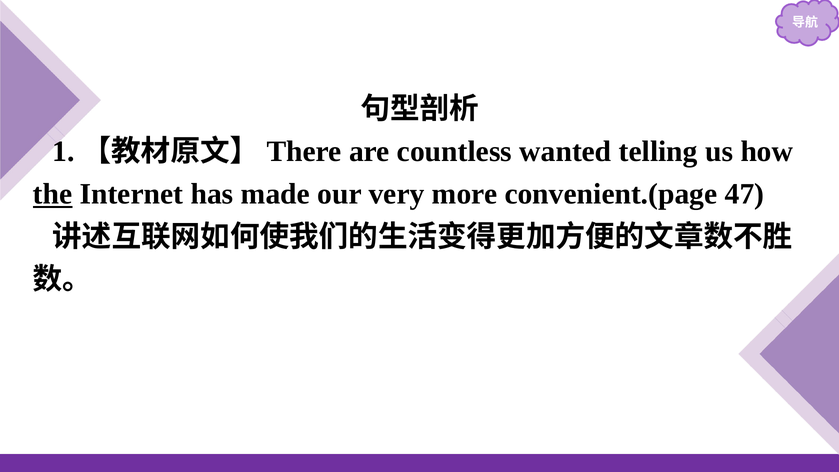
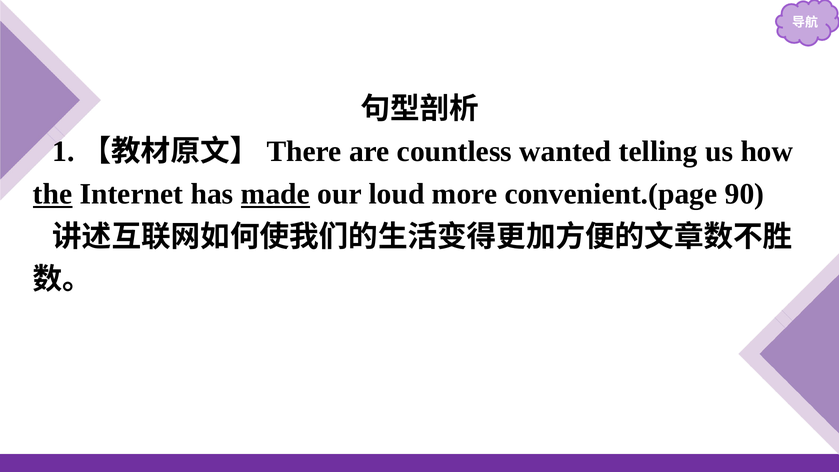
made underline: none -> present (275, 194)
very: very -> loud (397, 194)
47: 47 -> 90 (744, 194)
